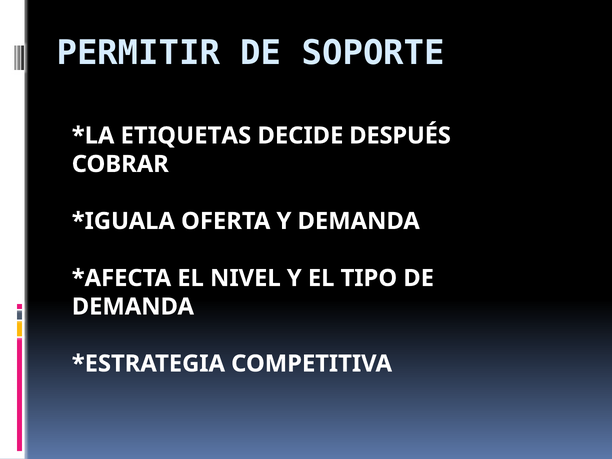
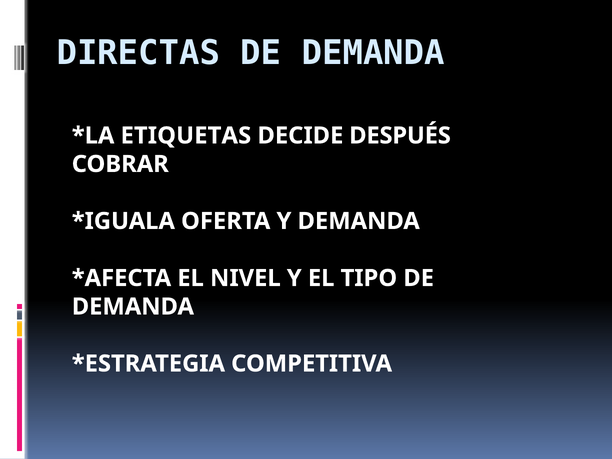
PERMITIR: PERMITIR -> DIRECTAS (138, 53)
SOPORTE: SOPORTE -> DEMANDA (373, 53)
